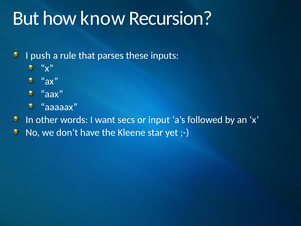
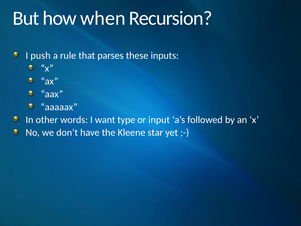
know: know -> when (103, 18)
secs: secs -> type (126, 120)
